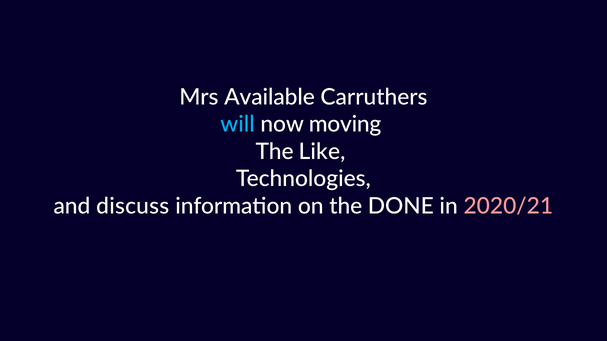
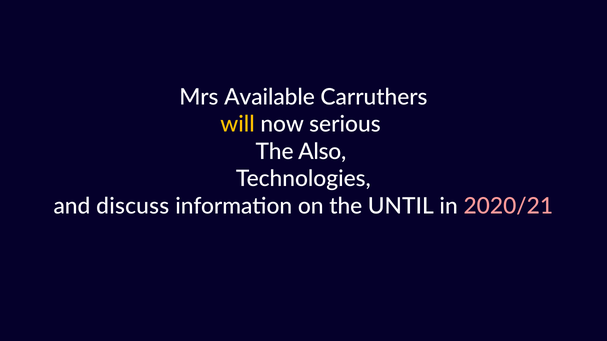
will colour: light blue -> yellow (238, 125)
moving: moving -> serious (345, 125)
Like: Like -> Also (322, 152)
DONE: DONE -> UNTIL (401, 206)
